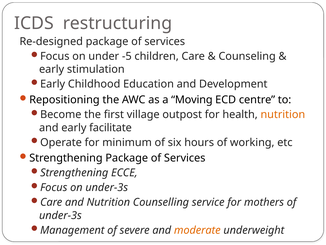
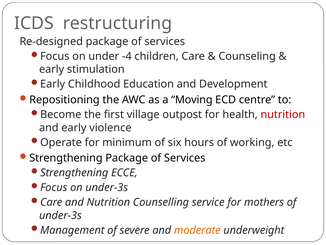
-5: -5 -> -4 (127, 56)
nutrition colour: orange -> red (283, 114)
facilitate: facilitate -> violence (110, 127)
